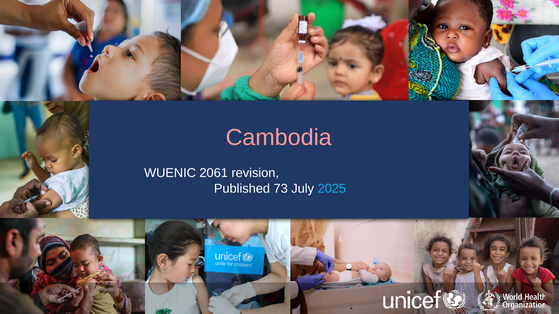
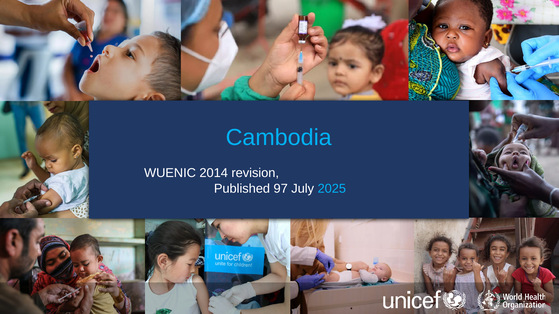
Cambodia colour: pink -> light blue (279, 138)
2061: 2061 -> 2014 (214, 173)
73: 73 -> 97 (281, 189)
